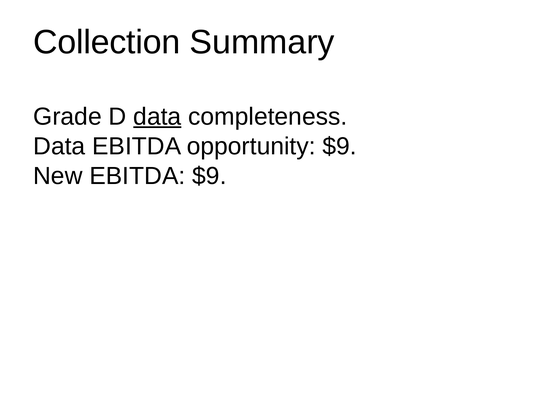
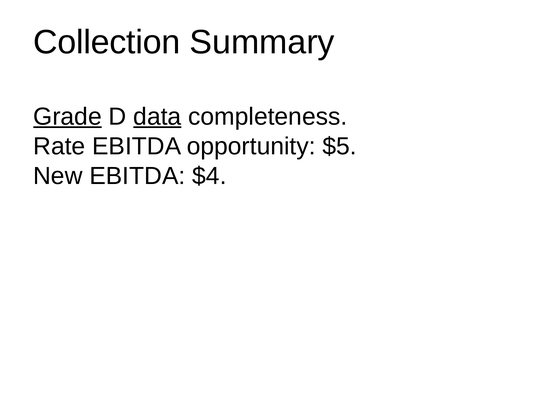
Grade underline: none -> present (67, 116)
Data: Data -> Rate (59, 146)
opportunity $9: $9 -> $5 (340, 146)
EBITDA $9: $9 -> $4 (209, 176)
